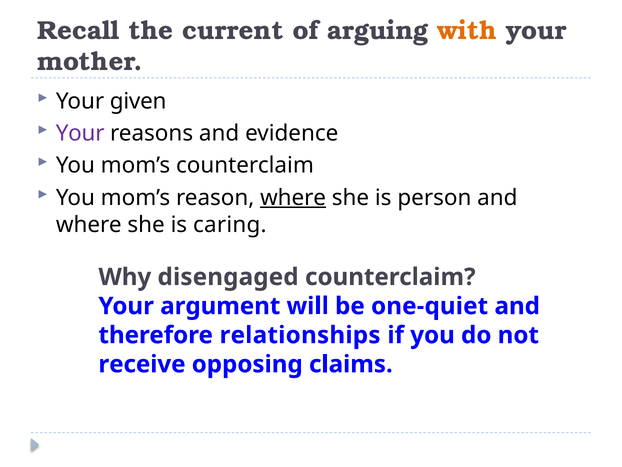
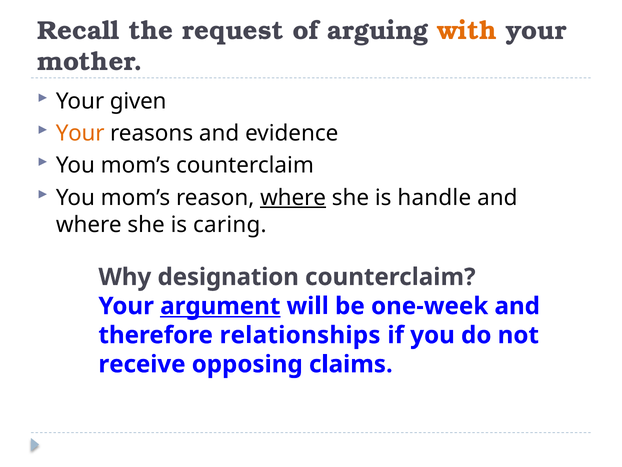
current: current -> request (233, 31)
Your colour: purple -> orange (80, 133)
person: person -> handle (434, 197)
disengaged: disengaged -> designation (228, 277)
argument underline: none -> present (220, 306)
one-quiet: one-quiet -> one-week (430, 306)
